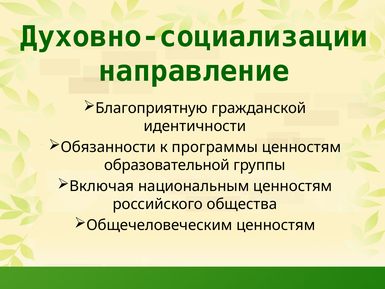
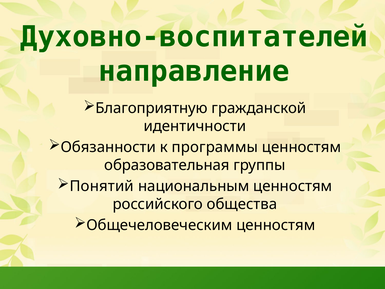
Духовно-социализации: Духовно-социализации -> Духовно-воспитателей (194, 37)
образовательной: образовательной -> образовательная (167, 165)
Включая: Включая -> Понятий (102, 186)
